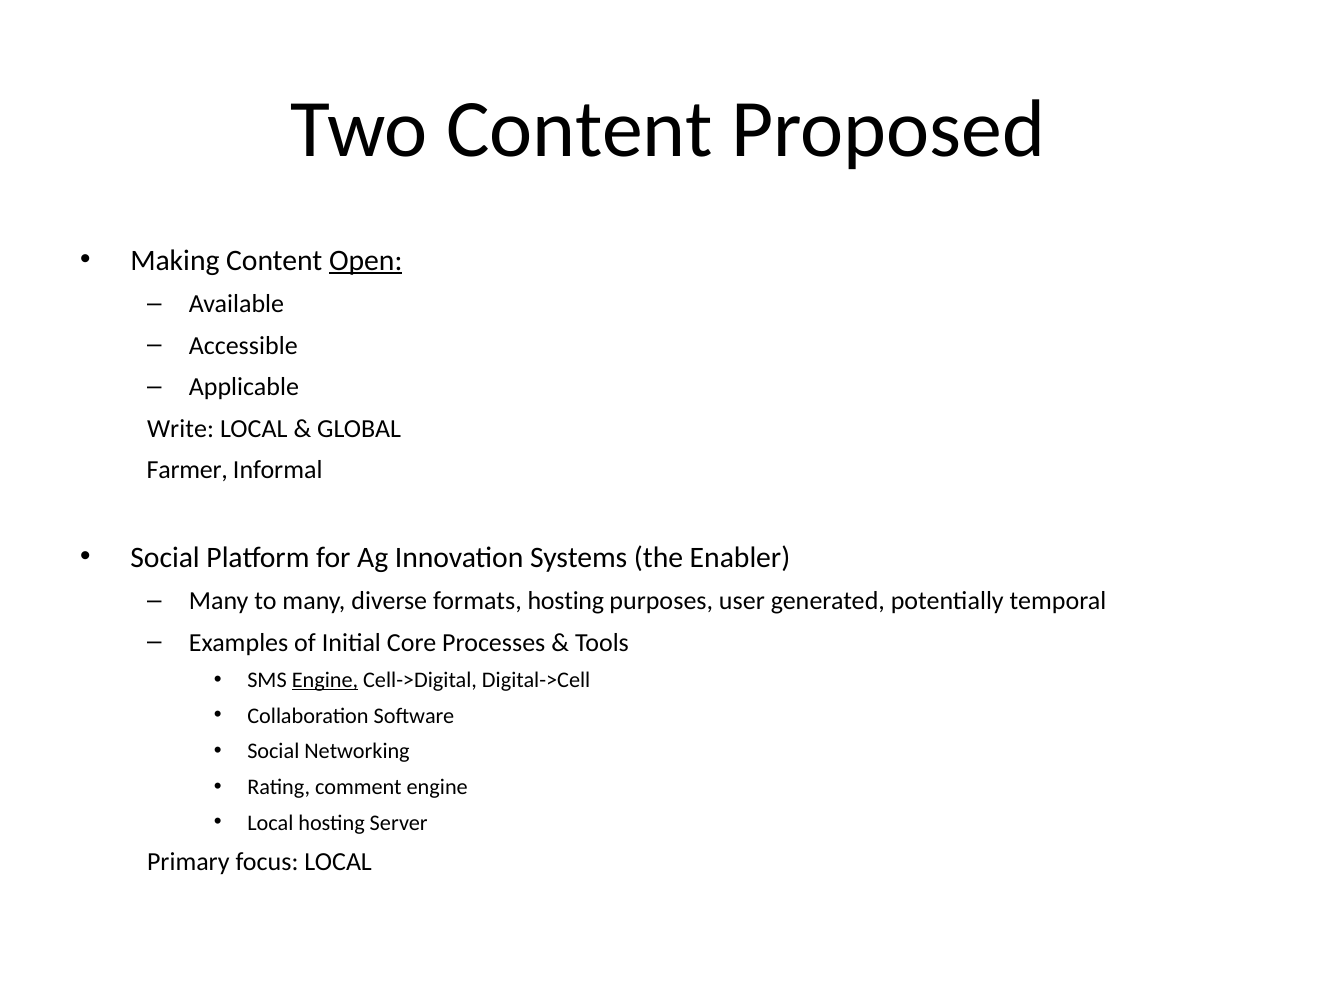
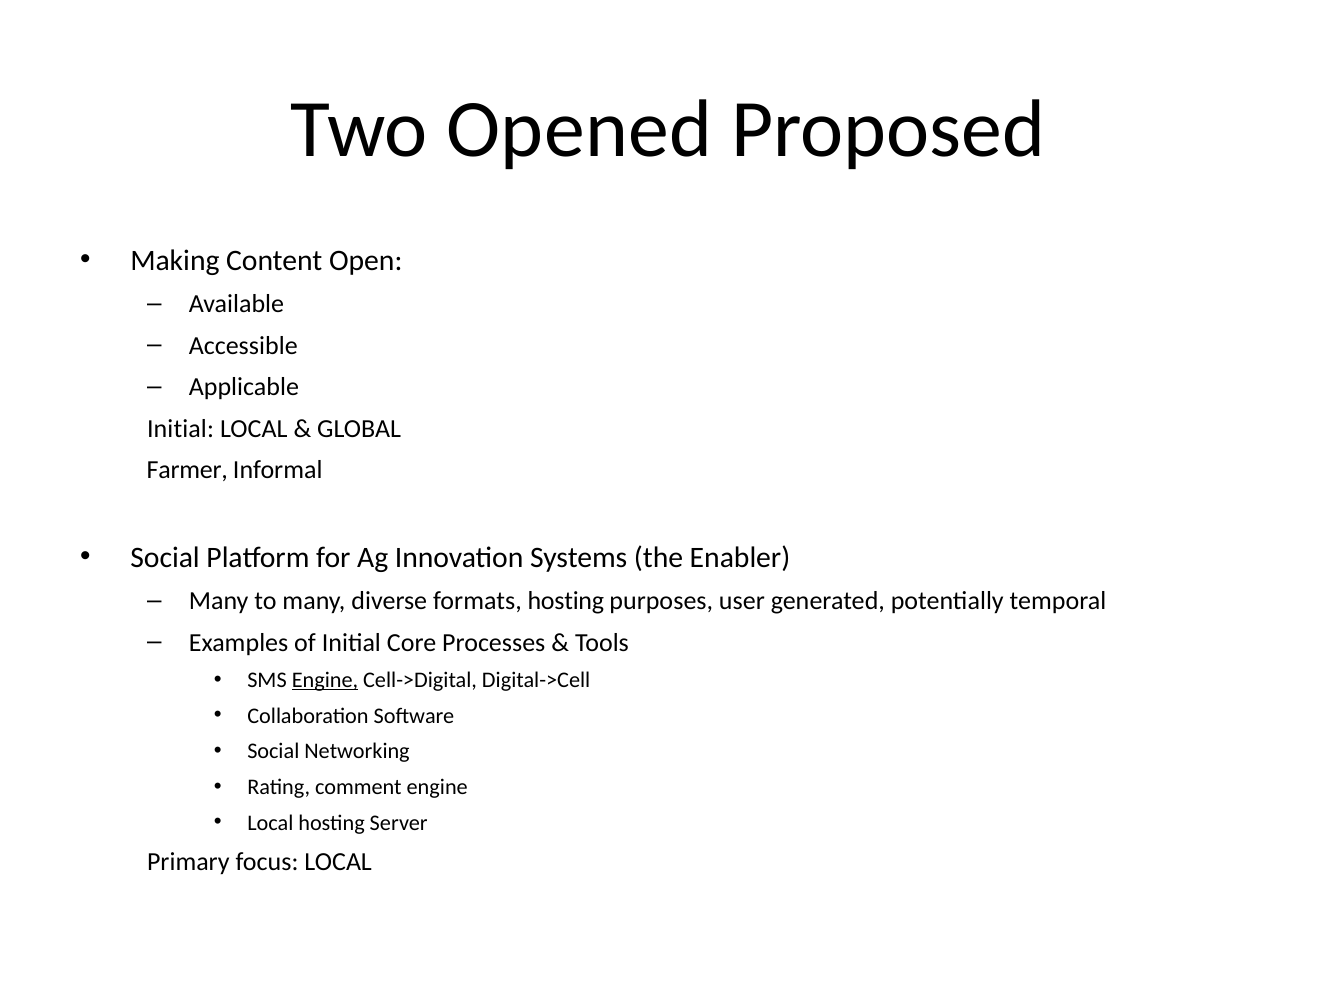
Two Content: Content -> Opened (579, 129)
Open underline: present -> none (366, 261)
Write: Write -> Initial (181, 429)
